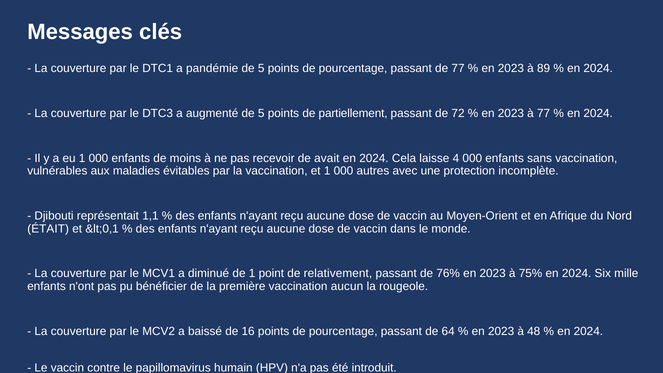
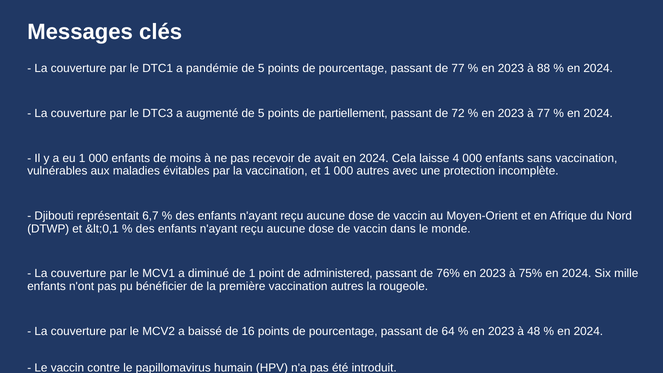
89: 89 -> 88 (544, 68)
1,1: 1,1 -> 6,7 (150, 216)
ÉTAIT: ÉTAIT -> DTWP (48, 229)
relativement: relativement -> administered (338, 274)
vaccination aucun: aucun -> autres (347, 286)
